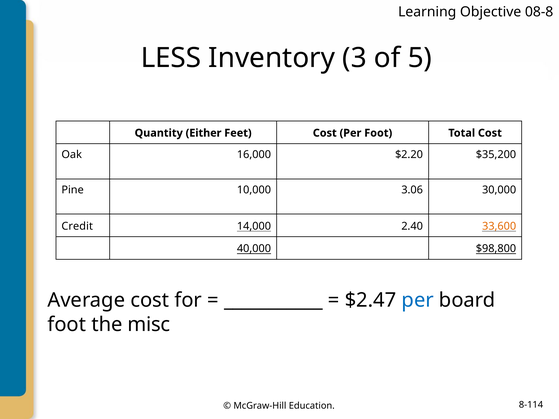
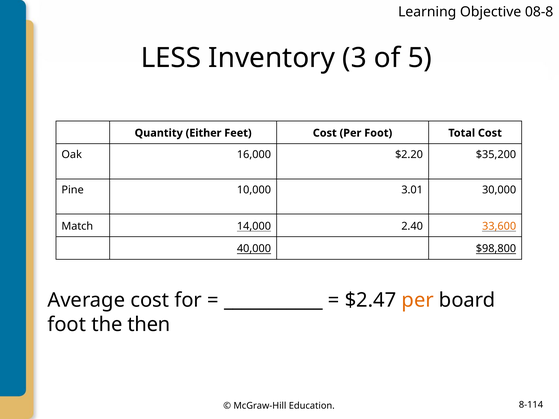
3.06: 3.06 -> 3.01 (412, 190)
Credit: Credit -> Match (77, 226)
per colour: blue -> orange (418, 300)
misc: misc -> then (149, 325)
